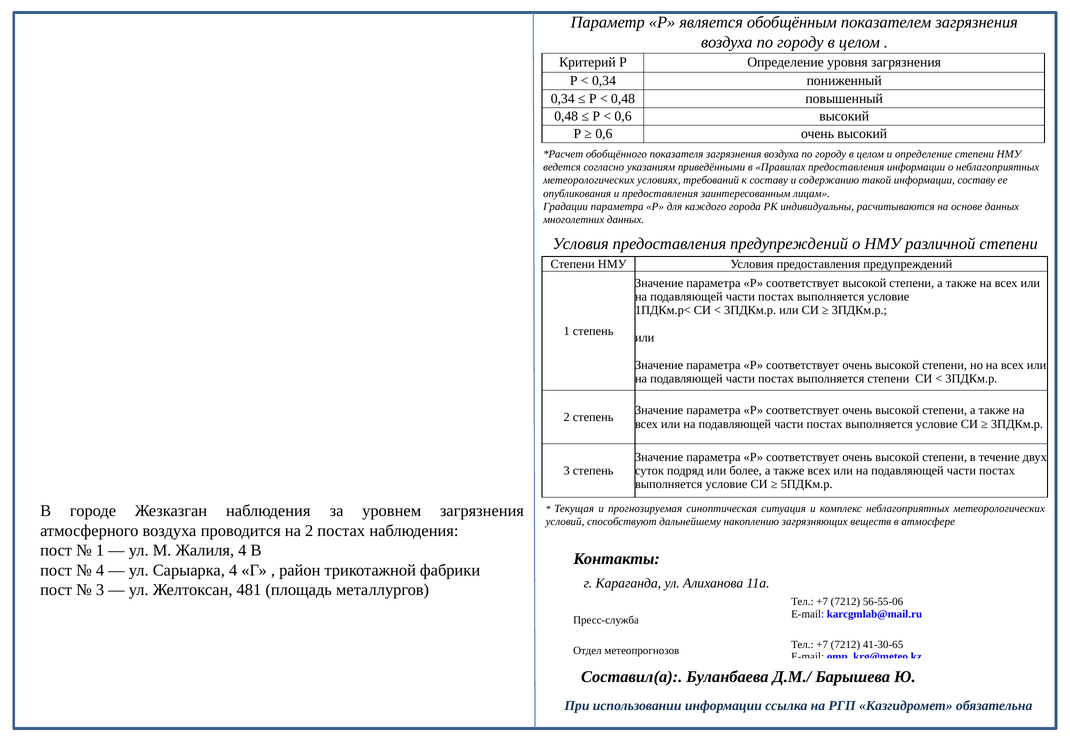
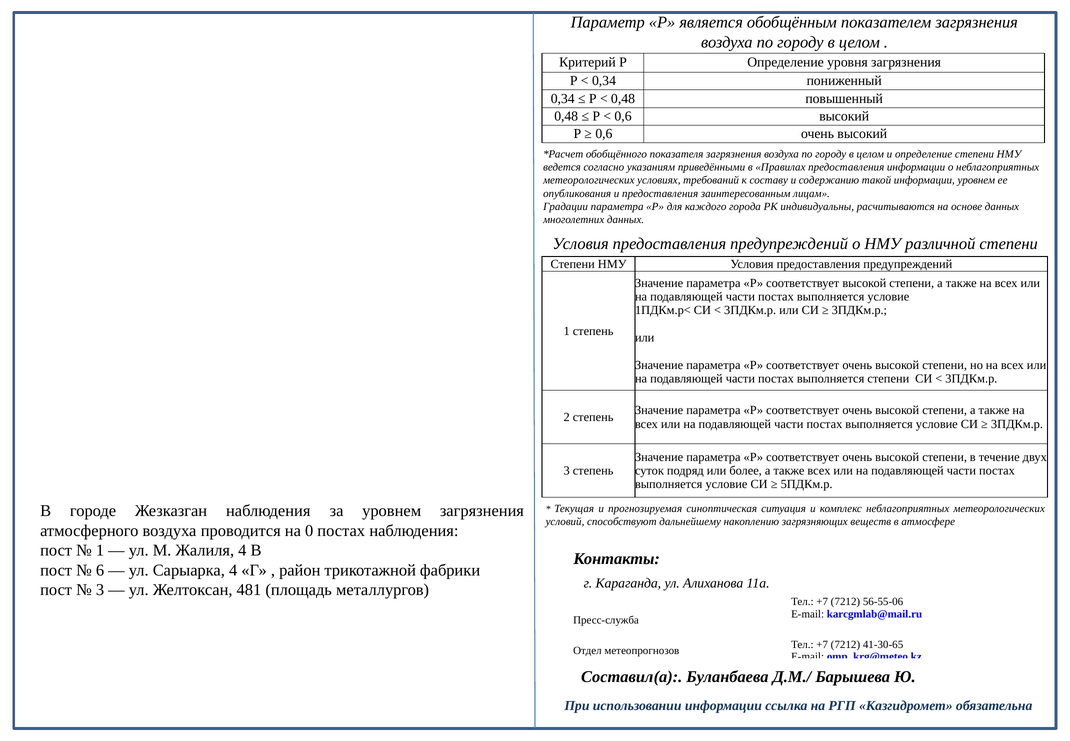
информации составу: составу -> уровнем (976, 180)
на 2: 2 -> 0 (309, 530)
4: 4 -> 6 (100, 570)
